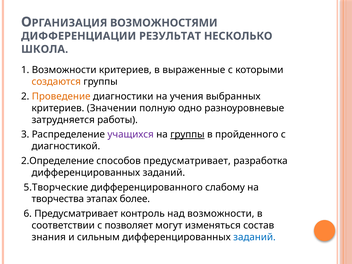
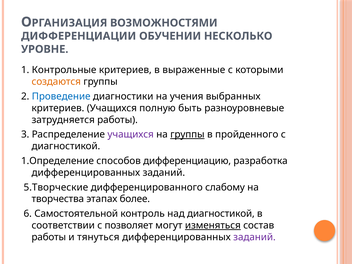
РЕЗУЛЬТАТ: РЕЗУЛЬТАТ -> ОБУЧЕНИИ (170, 36)
ШКОЛА: ШКОЛА -> УРОВНЕ (45, 49)
1 Возможности: Возможности -> Контрольные (64, 70)
Проведение colour: orange -> blue (61, 96)
критериев Значении: Значении -> Учащихся (112, 108)
одно: одно -> быть (190, 108)
2.Определение: 2.Определение -> 1.Определение (57, 161)
способов предусматривает: предусматривает -> дифференциацию (187, 161)
6 Предусматривает: Предусматривает -> Самостоятельной (76, 214)
над возможности: возможности -> диагностикой (221, 214)
изменяться underline: none -> present (213, 225)
знания: знания -> работы (49, 237)
сильным: сильным -> тянуться (98, 237)
заданий colour: blue -> purple (254, 237)
